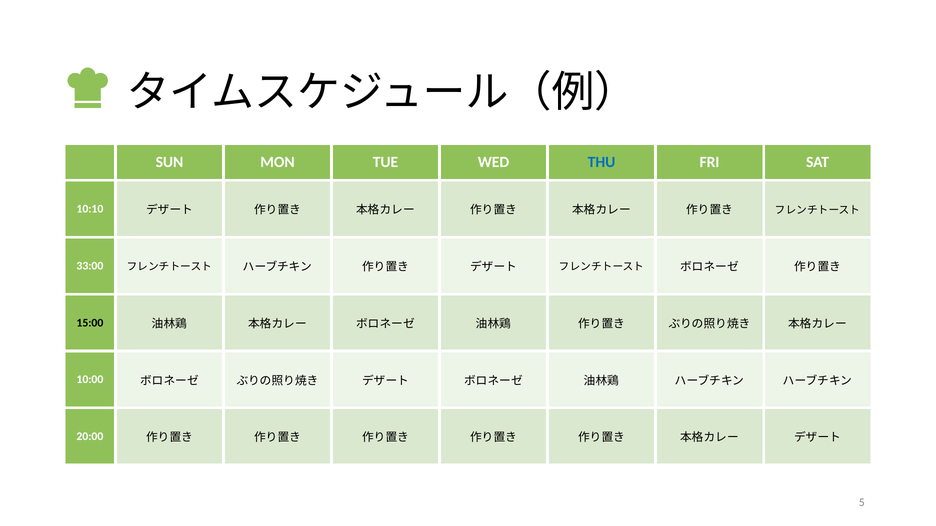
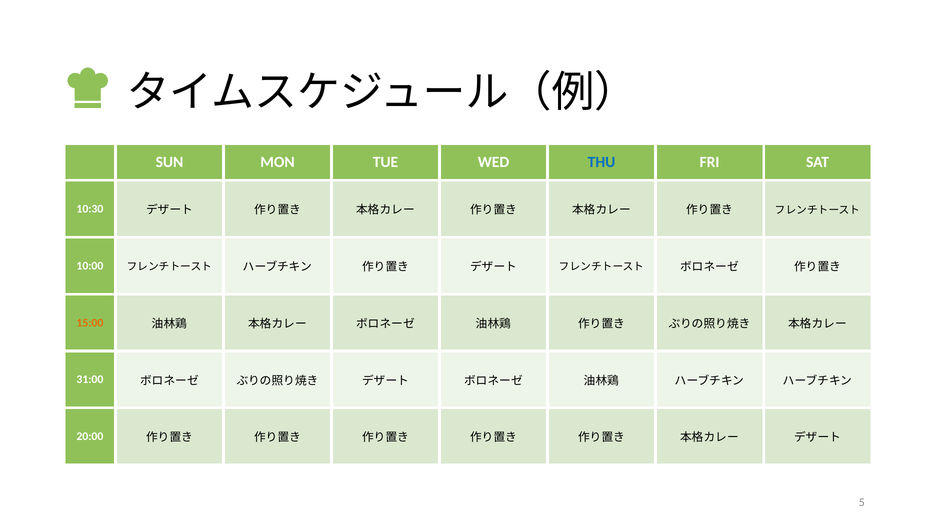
10:10: 10:10 -> 10:30 (90, 209)
33:00: 33:00 -> 10:00 (90, 266)
15:00 colour: black -> orange (90, 323)
10:00: 10:00 -> 31:00 (90, 380)
